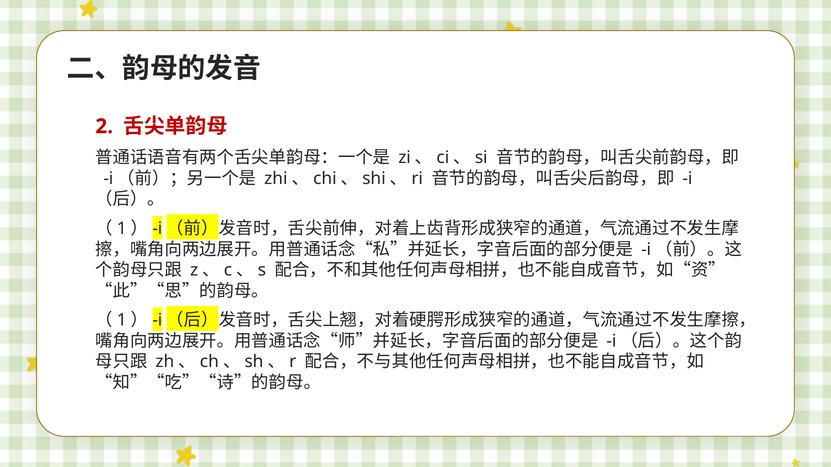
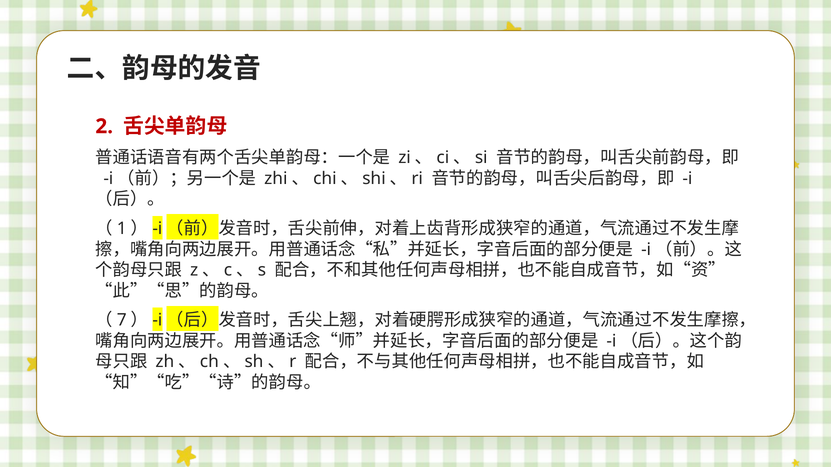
1: 1 -> 7 (122, 321)
